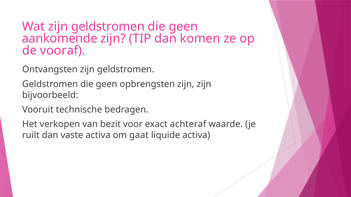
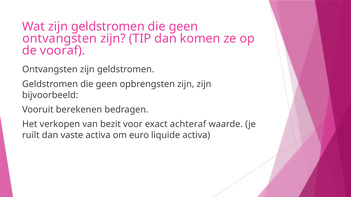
aankomende: aankomende -> ontvangsten (60, 39)
technische: technische -> berekenen (79, 110)
gaat: gaat -> euro (139, 135)
